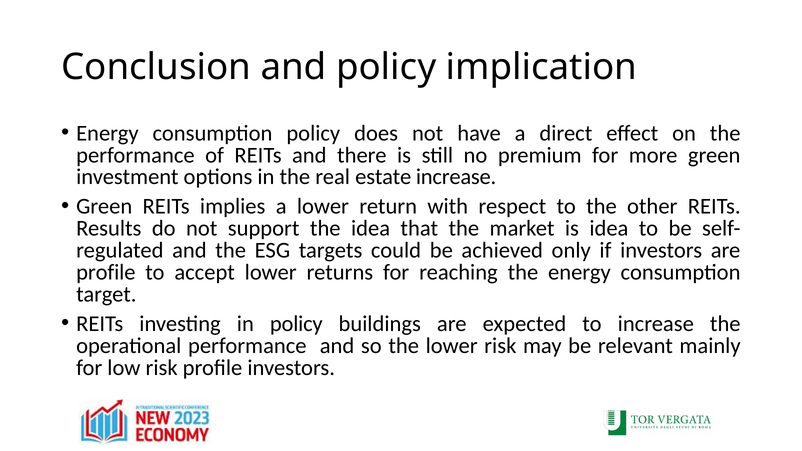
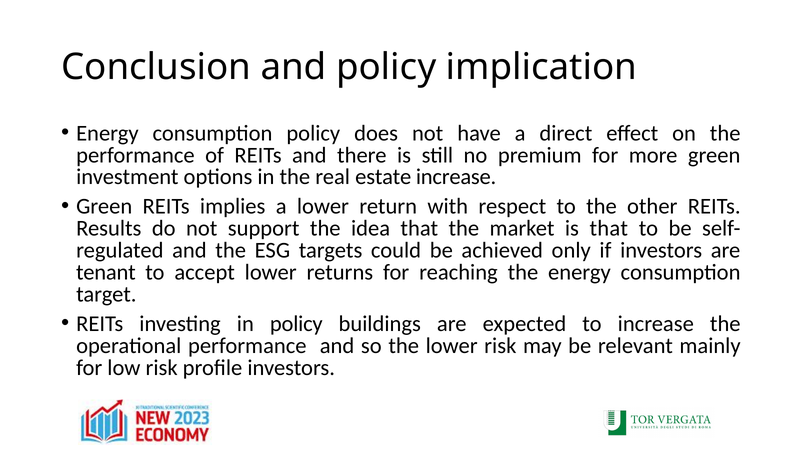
is idea: idea -> that (609, 229)
profile: profile -> tenant (106, 272)
